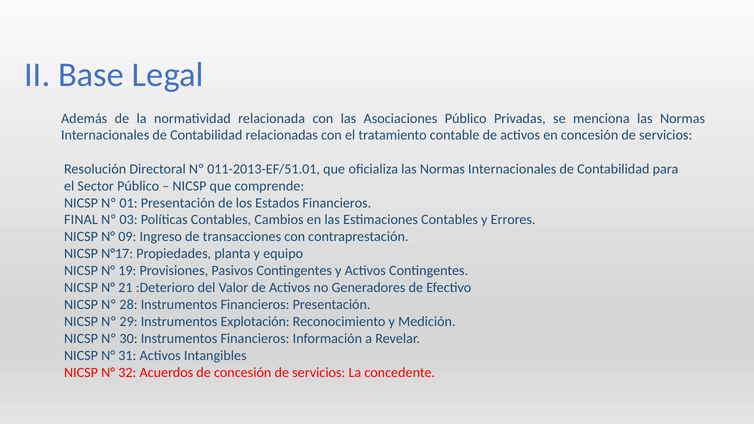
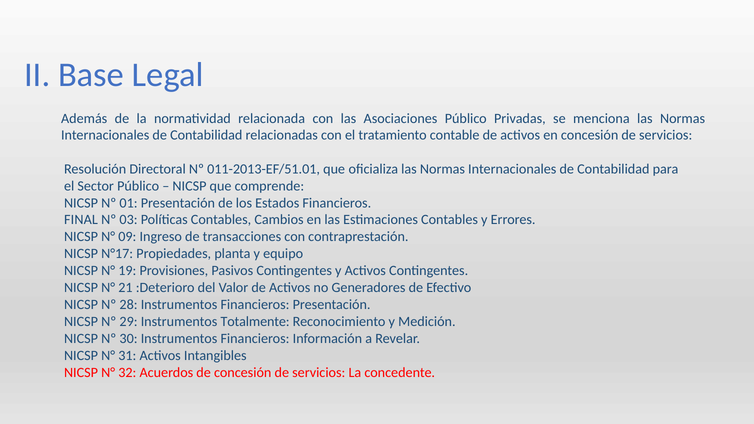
Explotación: Explotación -> Totalmente (255, 322)
